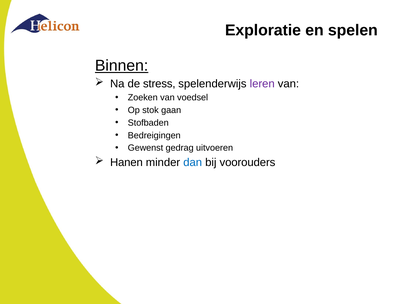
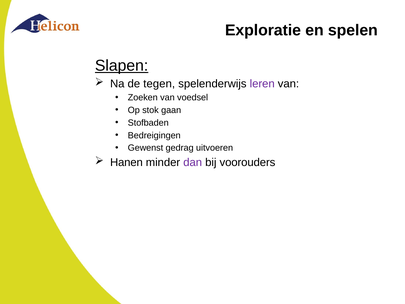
Binnen: Binnen -> Slapen (122, 66)
stress: stress -> tegen (159, 84)
dan colour: blue -> purple (193, 162)
